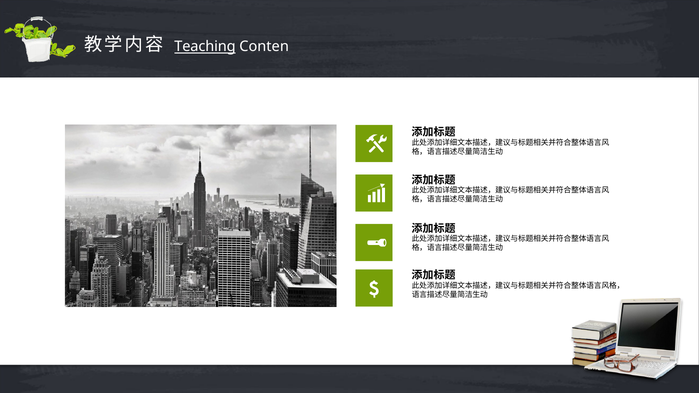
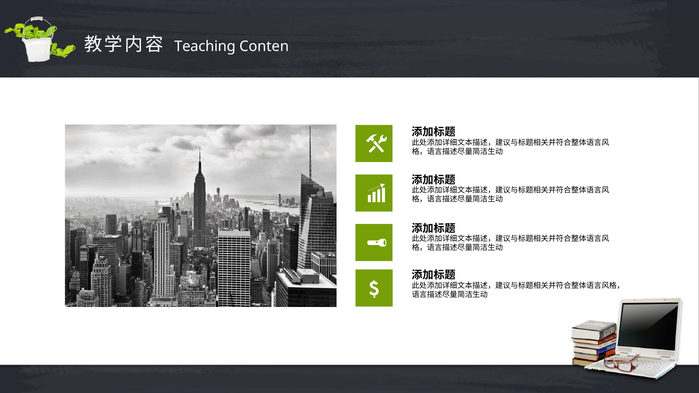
Teaching underline: present -> none (205, 47)
